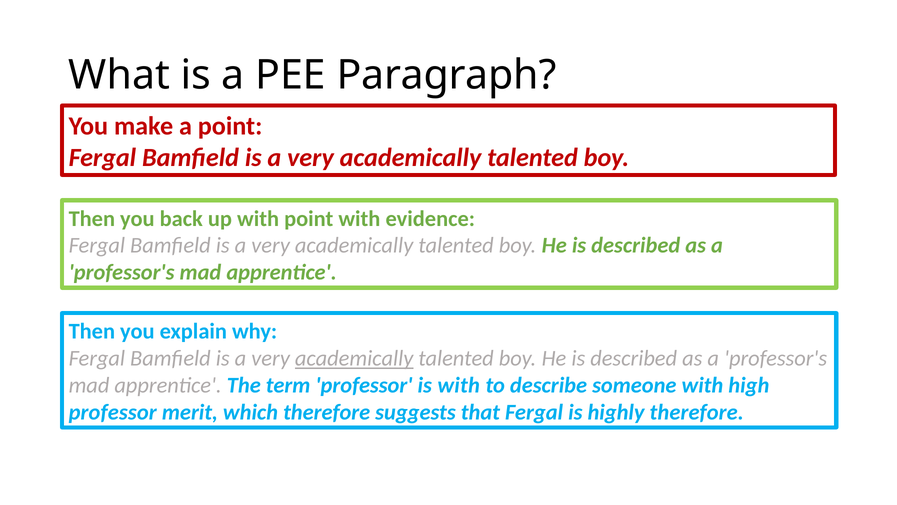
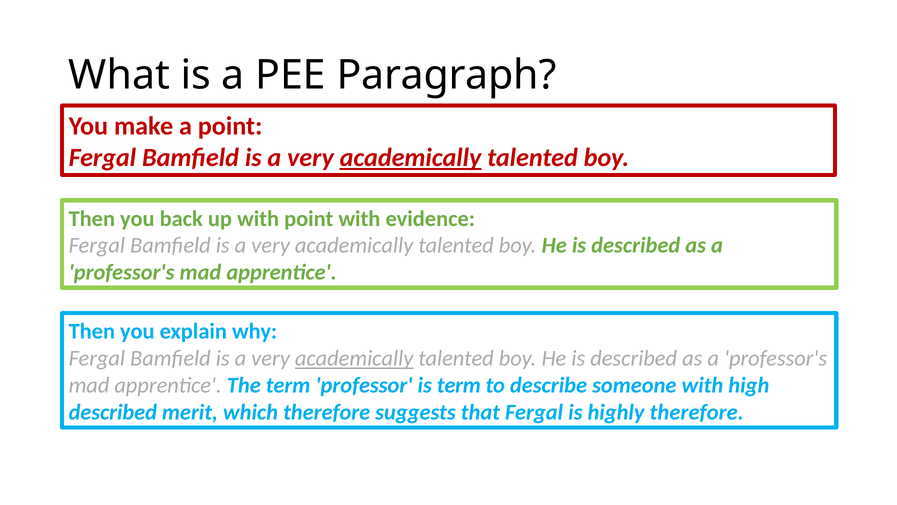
academically underline: none -> present (410, 158)
is with: with -> term (459, 385)
professor: professor -> described (113, 412)
